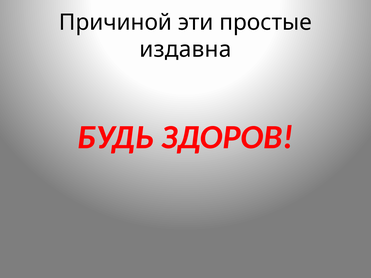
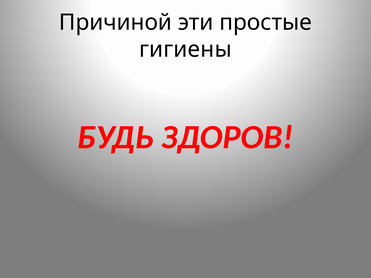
издавна: издавна -> гигиены (185, 50)
